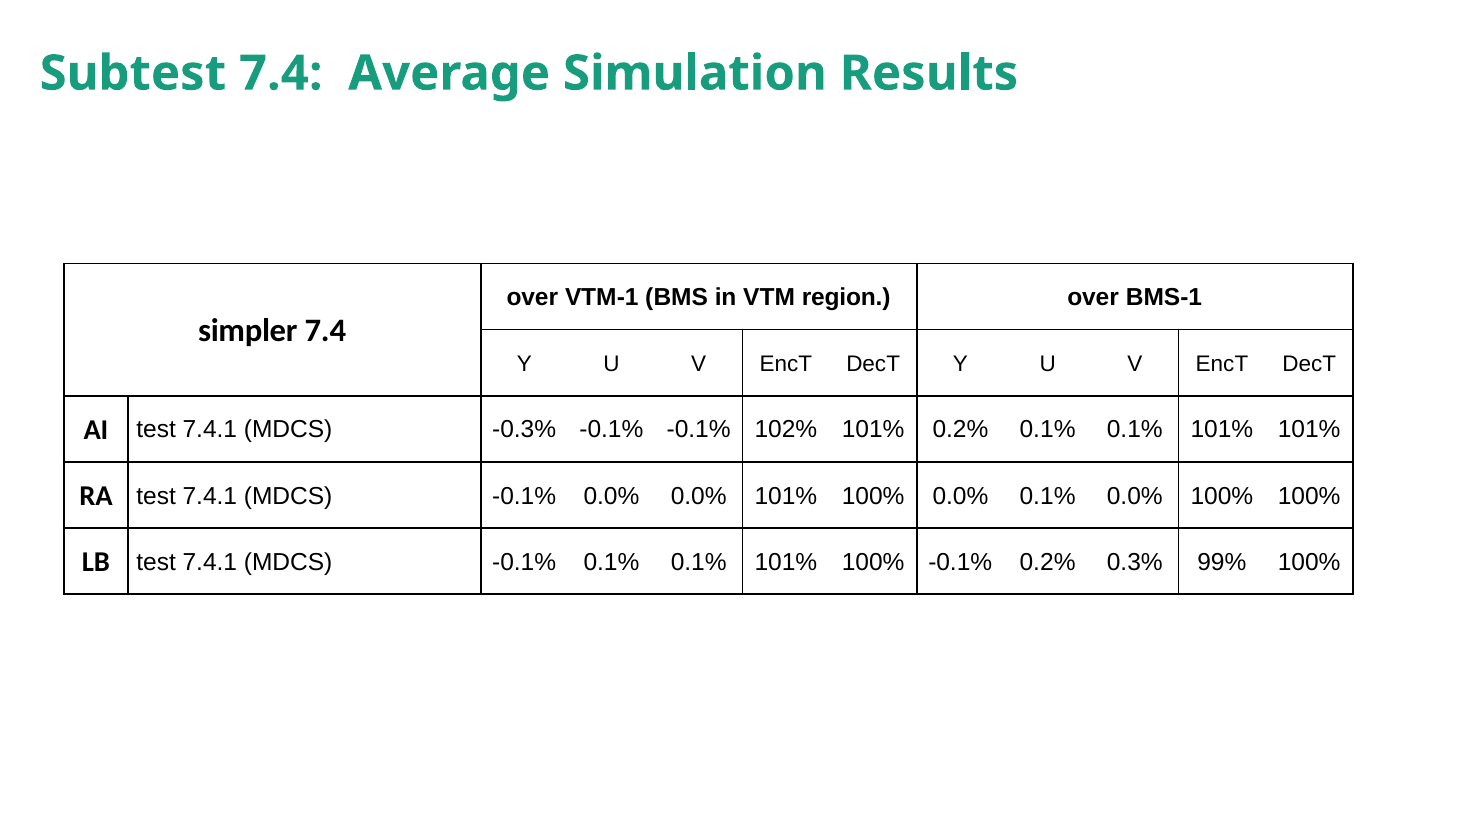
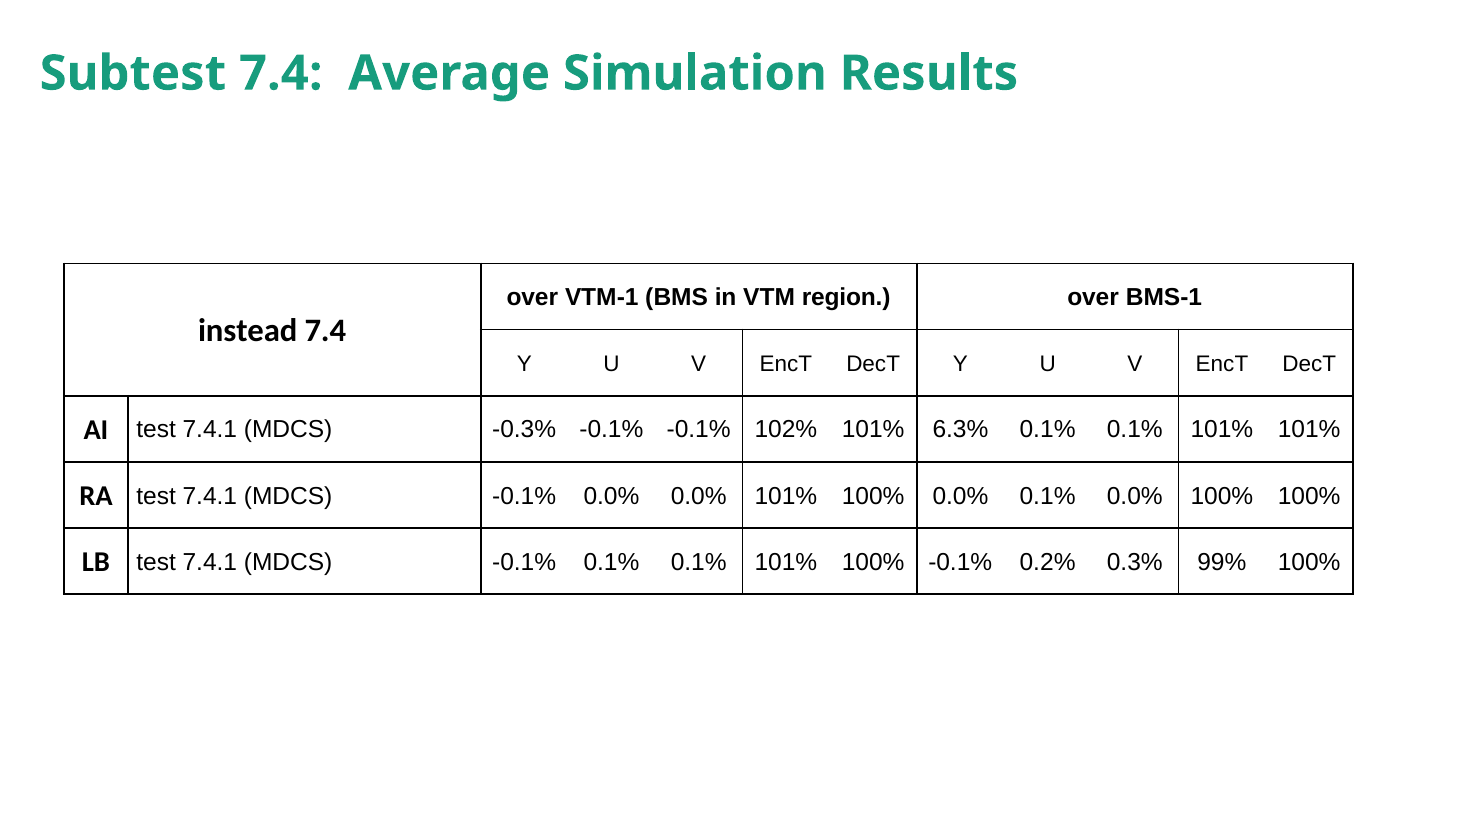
simpler: simpler -> instead (248, 331)
101% 0.2%: 0.2% -> 6.3% (960, 430)
